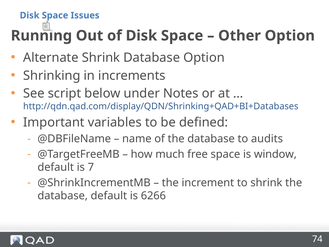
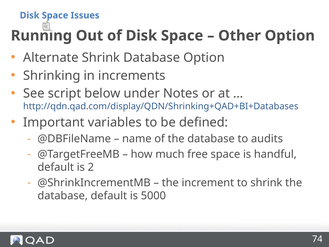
window: window -> handful (275, 154)
7: 7 -> 2 (91, 167)
6266: 6266 -> 5000 (153, 196)
